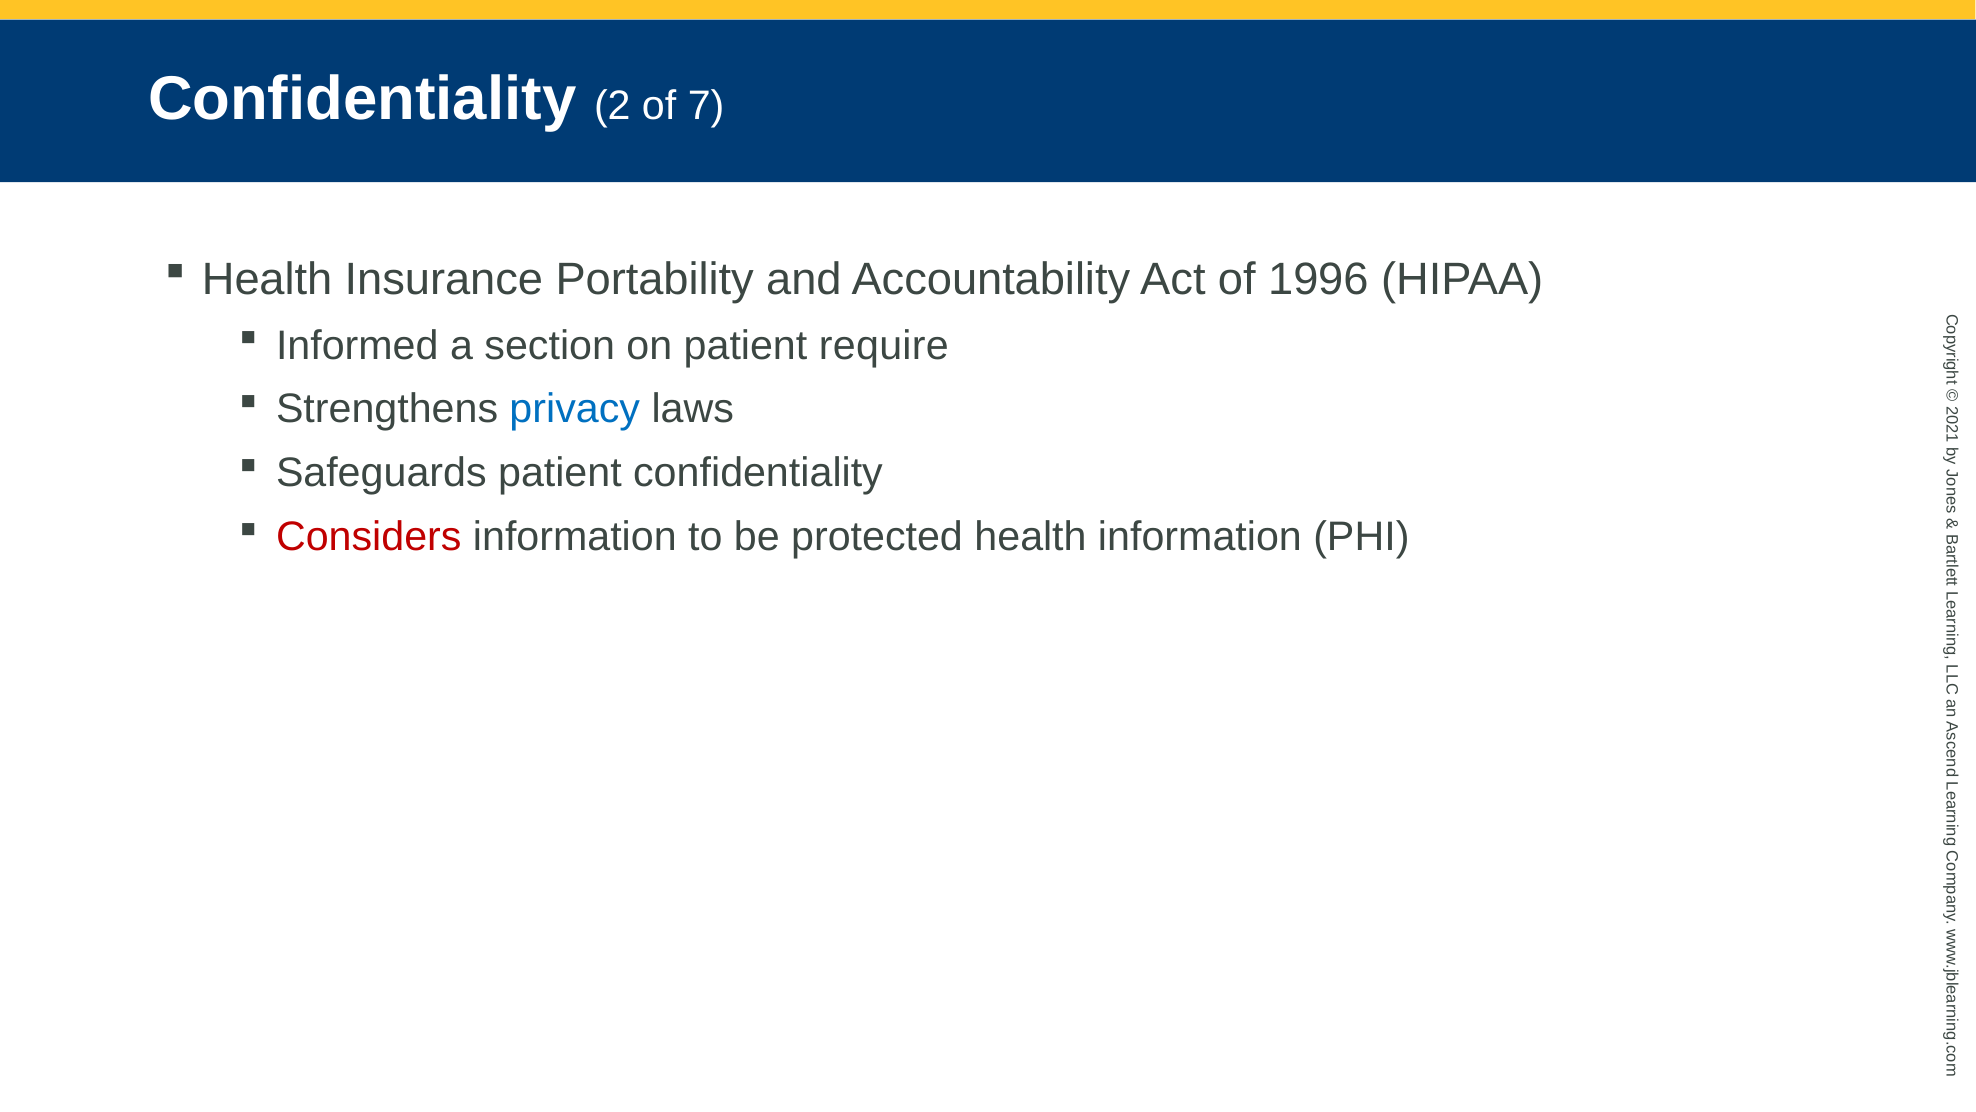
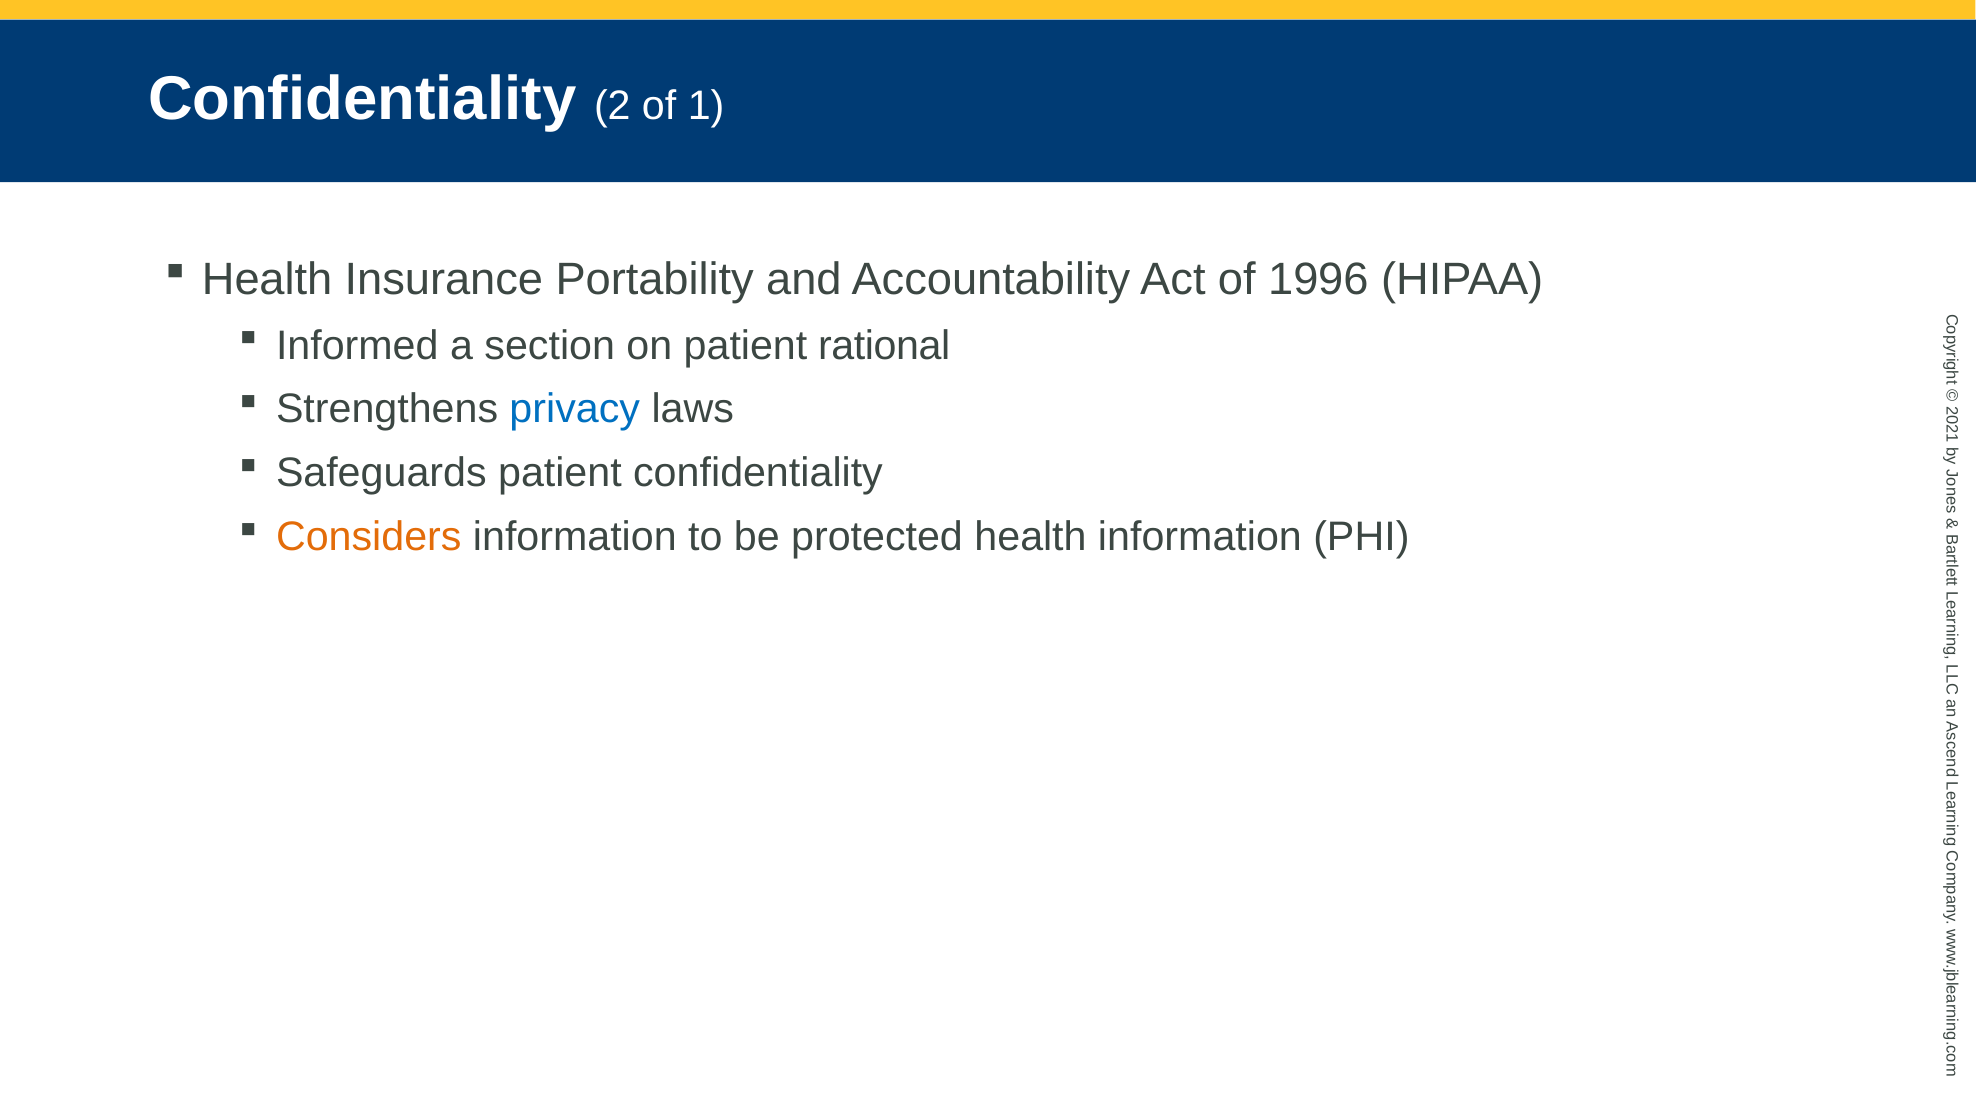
of 7: 7 -> 1 (706, 106)
require: require -> rational (884, 345)
Considers colour: red -> orange (369, 537)
